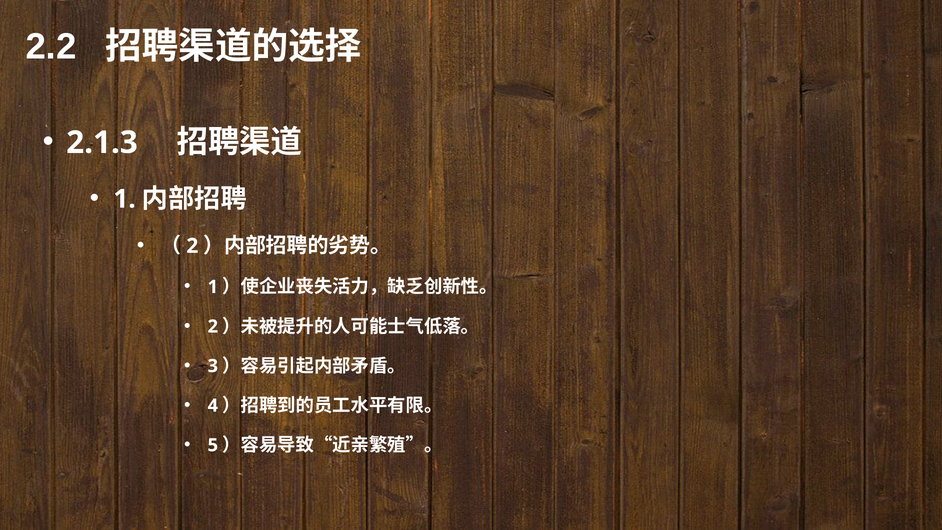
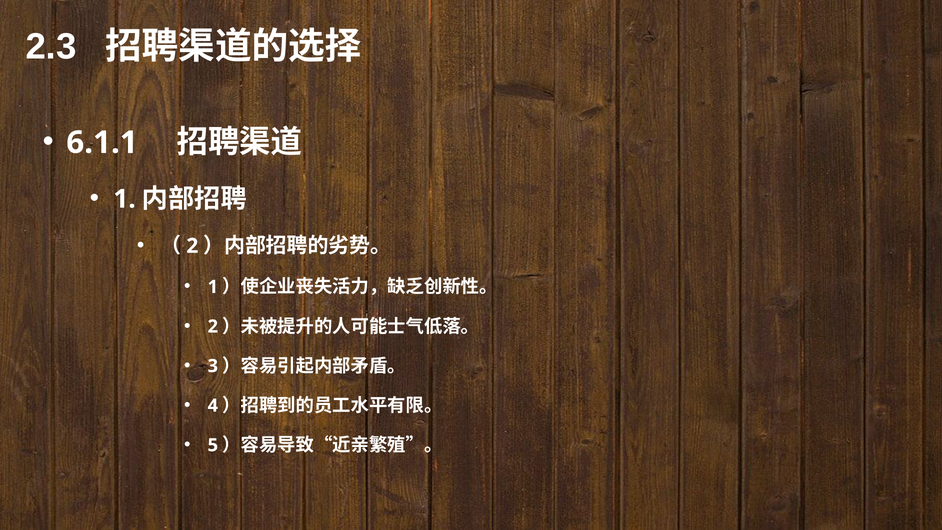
2.2: 2.2 -> 2.3 (51, 46)
2.1.3: 2.1.3 -> 6.1.1 (102, 143)
